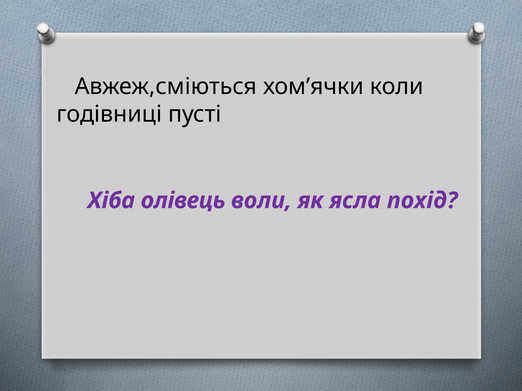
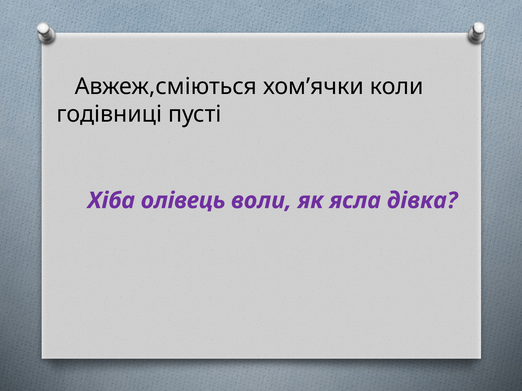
похід: похід -> дівка (422, 201)
